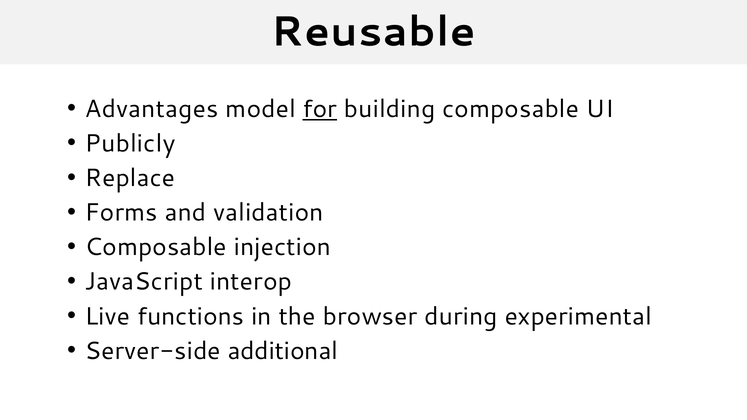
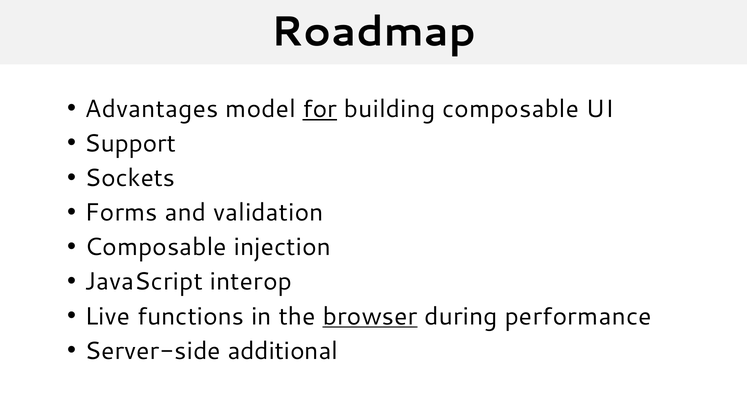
Reusable: Reusable -> Roadmap (374, 32)
Publicly: Publicly -> Support (130, 144)
Replace: Replace -> Sockets (130, 178)
browser underline: none -> present (370, 316)
experimental: experimental -> performance (578, 316)
